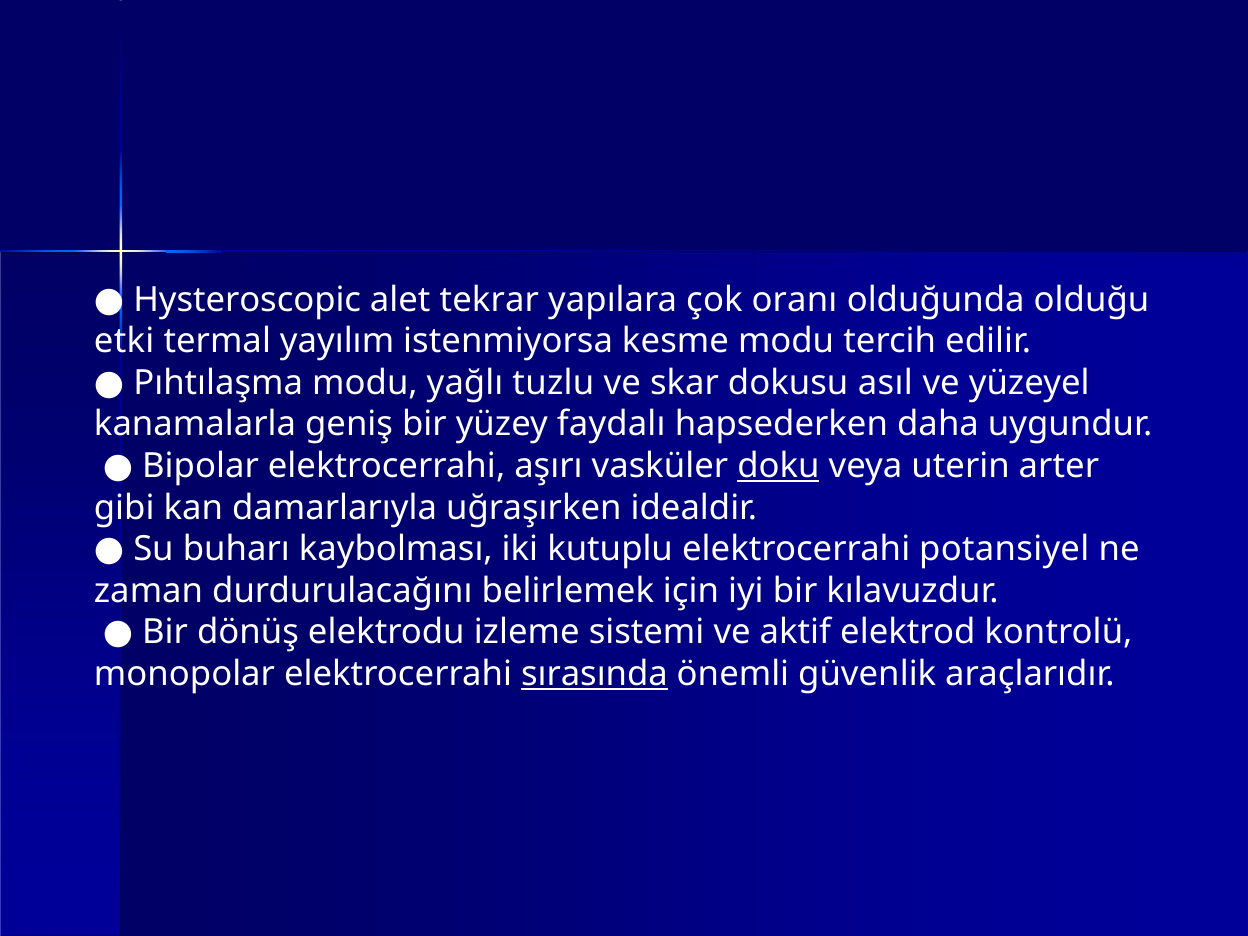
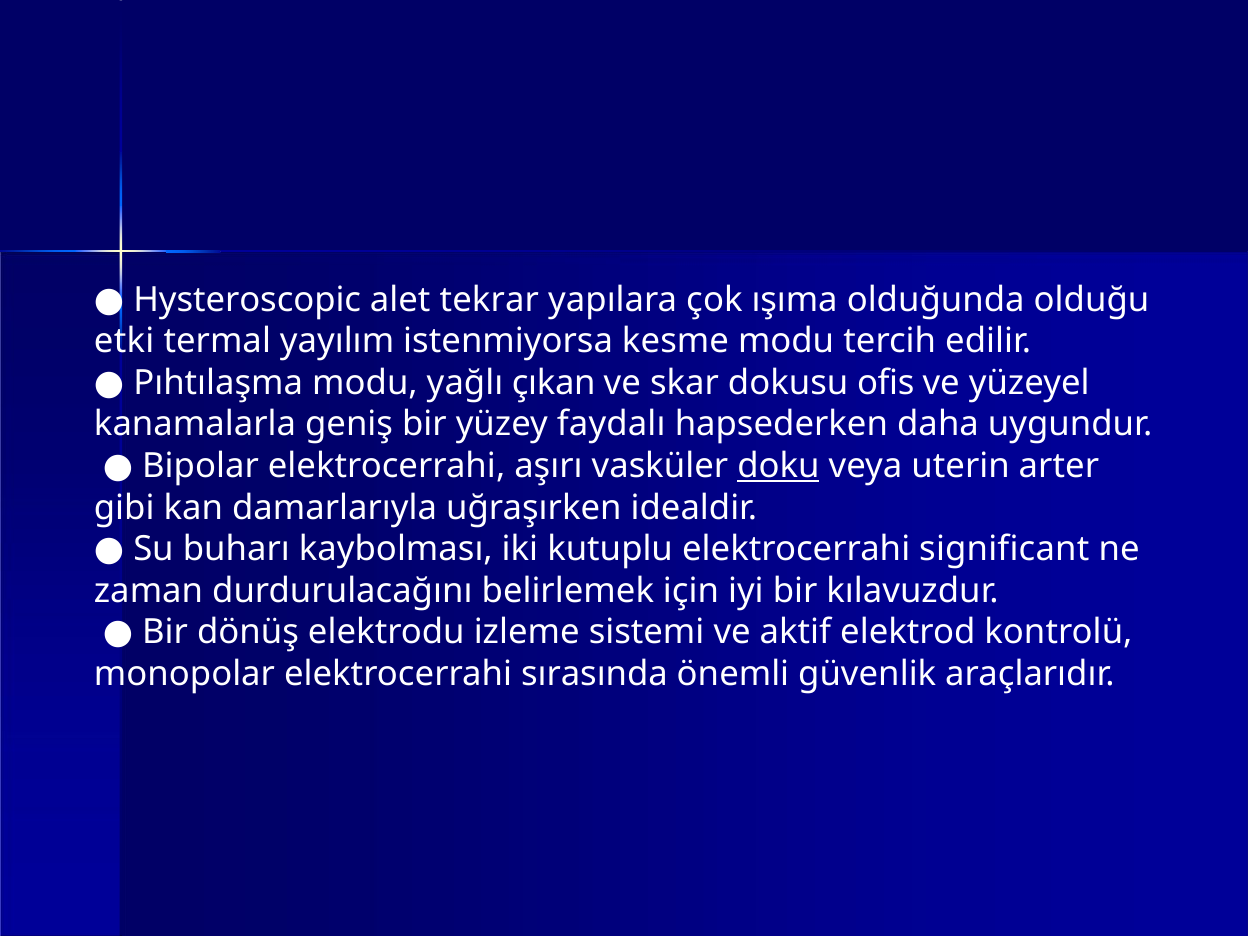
oranı: oranı -> ışıma (795, 300)
tuzlu: tuzlu -> çıkan (554, 383)
asıl: asıl -> ofis (886, 383)
potansiyel: potansiyel -> significant (1004, 549)
sırasında underline: present -> none (594, 674)
